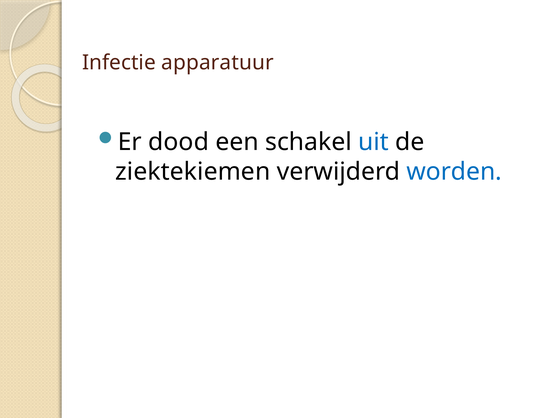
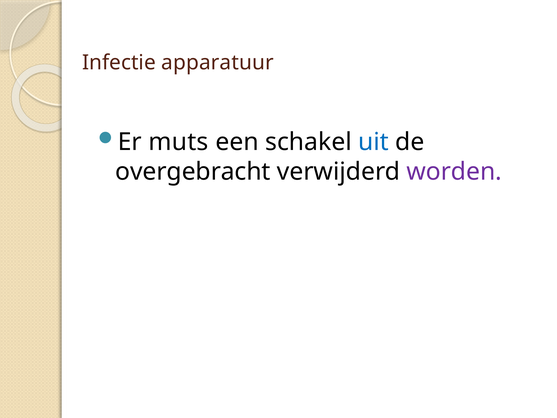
dood: dood -> muts (179, 142)
ziektekiemen: ziektekiemen -> overgebracht (193, 172)
worden colour: blue -> purple (454, 172)
